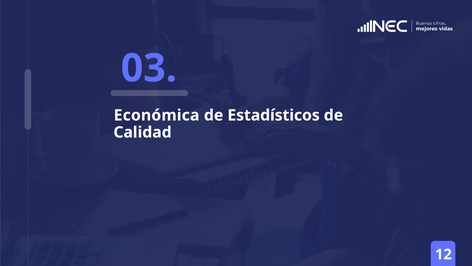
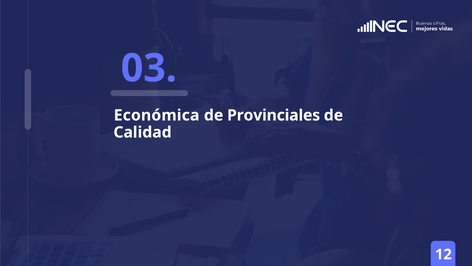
Estadísticos: Estadísticos -> Provinciales (274, 115)
